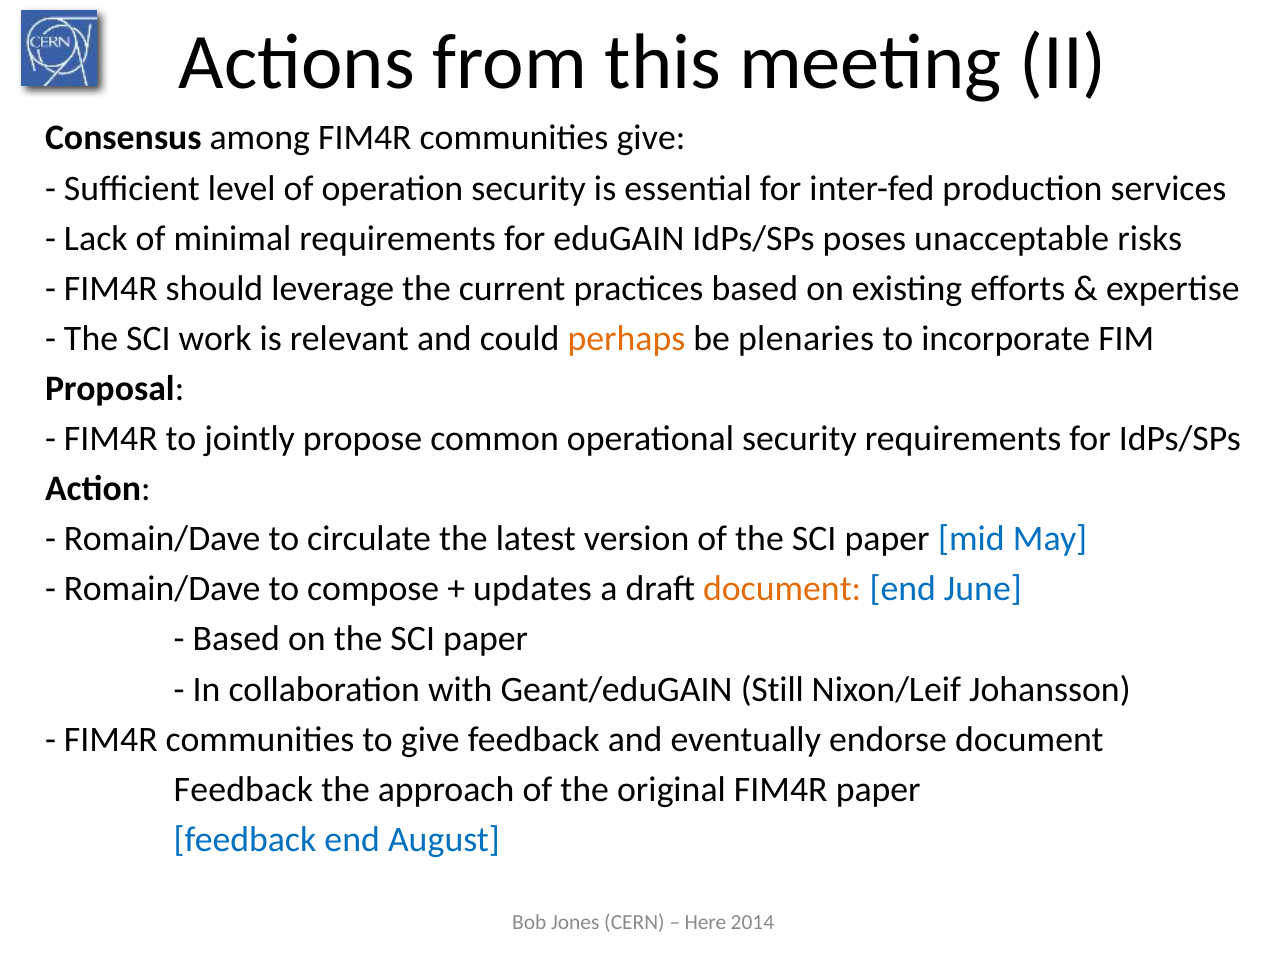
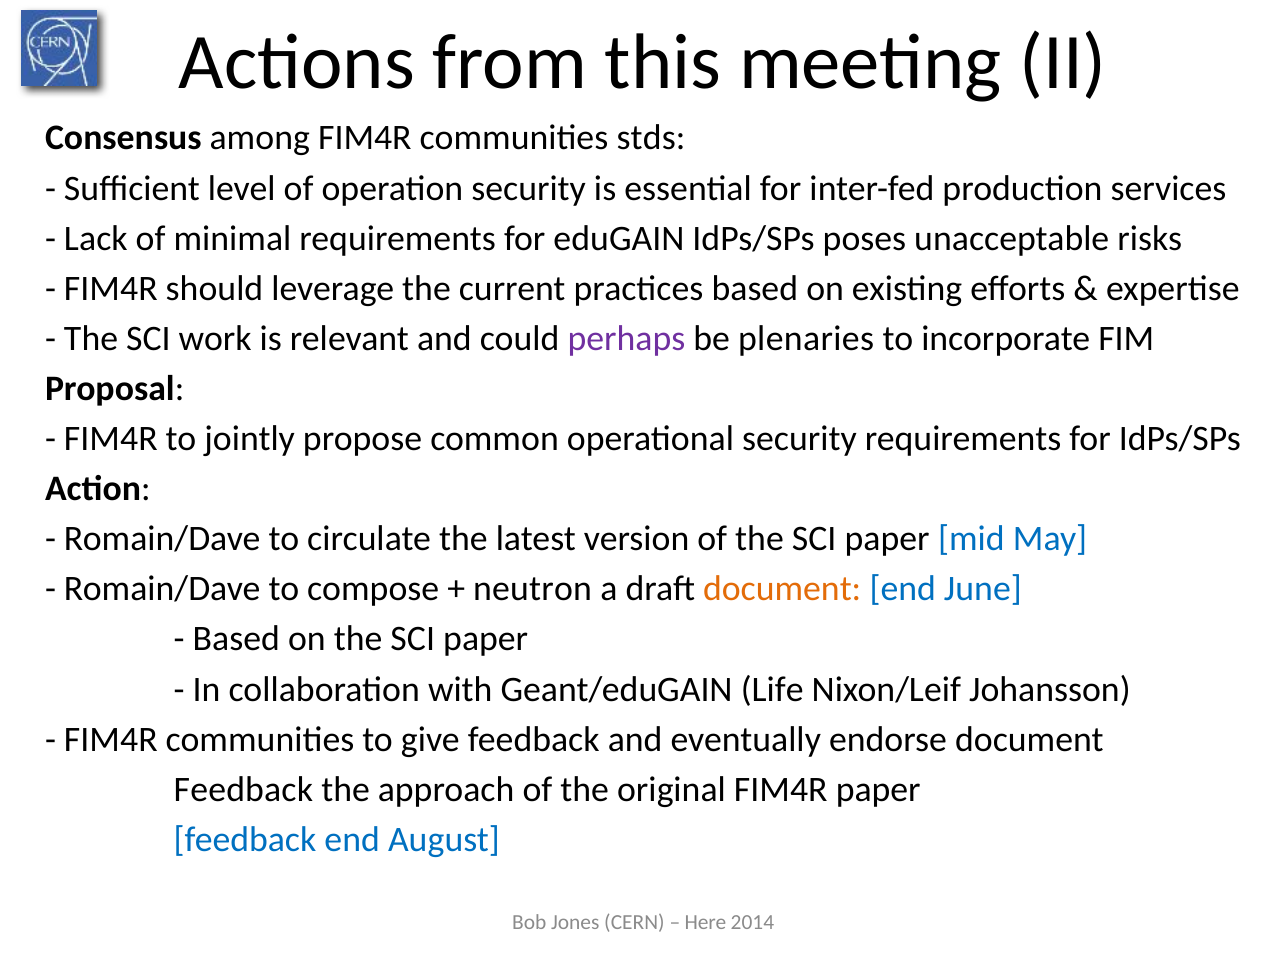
communities give: give -> stds (651, 138)
perhaps colour: orange -> purple (626, 338)
updates: updates -> neutron (533, 589)
Still: Still -> Life (772, 689)
